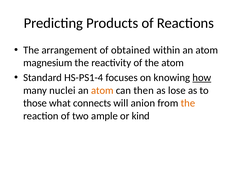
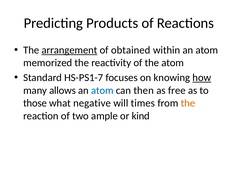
arrangement underline: none -> present (69, 50)
magnesium: magnesium -> memorized (48, 63)
HS-PS1-4: HS-PS1-4 -> HS-PS1-7 (84, 77)
nuclei: nuclei -> allows (62, 90)
atom colour: orange -> blue (102, 90)
lose: lose -> free (177, 90)
connects: connects -> negative (92, 103)
anion: anion -> times (143, 103)
